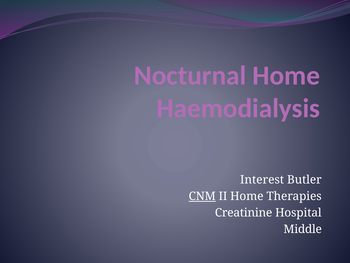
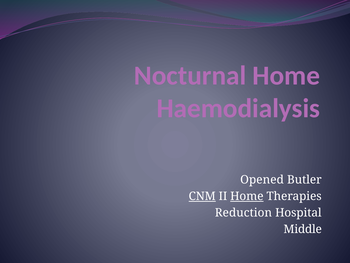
Interest: Interest -> Opened (262, 179)
Home underline: none -> present (247, 196)
Creatinine: Creatinine -> Reduction (243, 212)
